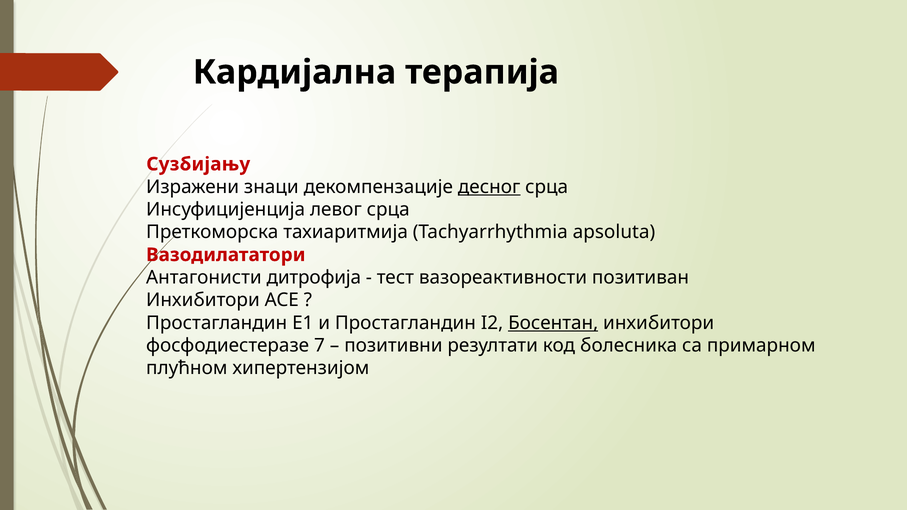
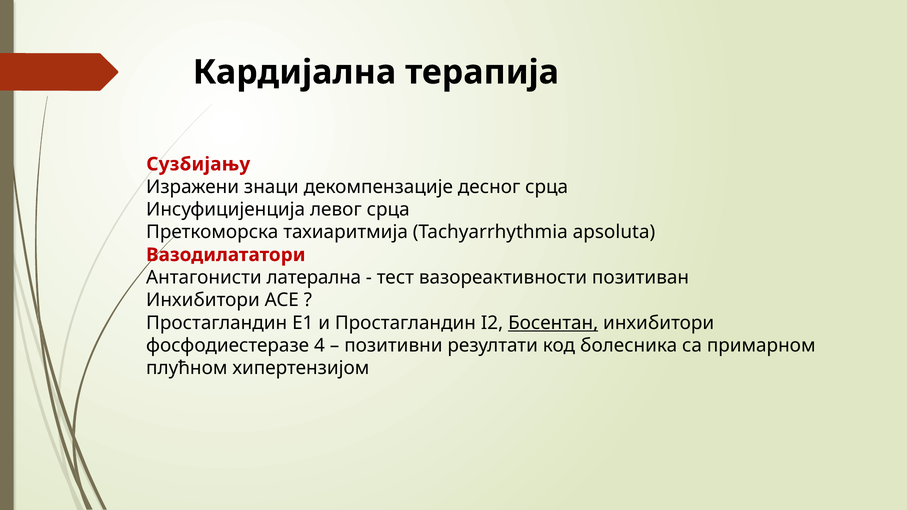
десног underline: present -> none (489, 187)
дитрофија: дитрофија -> латерална (314, 278)
7: 7 -> 4 (320, 346)
